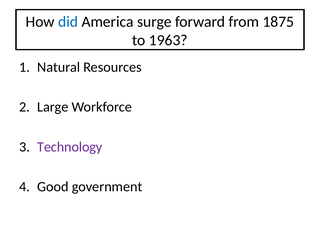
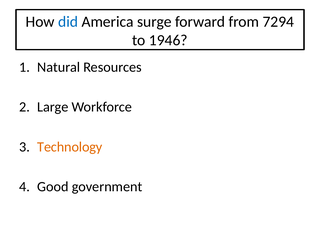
1875: 1875 -> 7294 (278, 22)
1963: 1963 -> 1946 (168, 40)
Technology colour: purple -> orange (70, 147)
